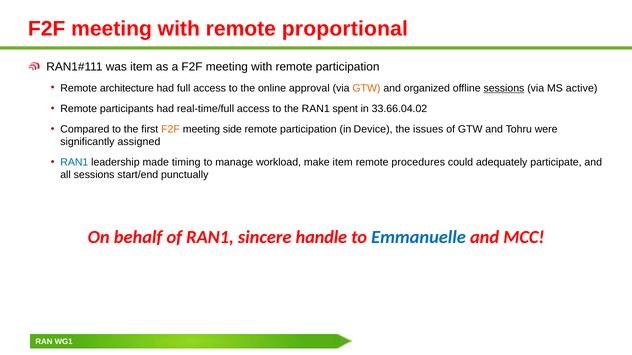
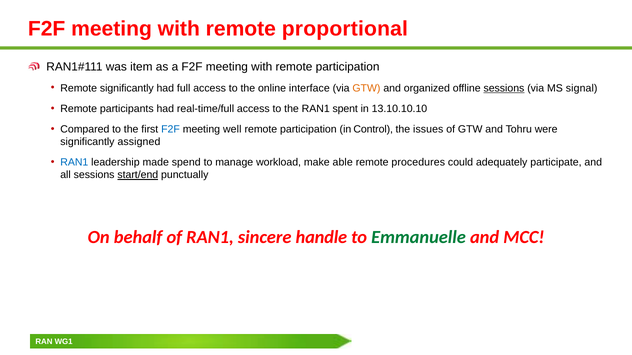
Remote architecture: architecture -> significantly (127, 88)
approval: approval -> interface (309, 88)
active: active -> signal (582, 88)
33.66.04.02: 33.66.04.02 -> 13.10.10.10 (399, 109)
F2F colour: orange -> blue (170, 129)
side: side -> well (232, 129)
Device: Device -> Control (373, 129)
timing: timing -> spend (186, 163)
make item: item -> able (343, 163)
start/end underline: none -> present (138, 175)
Emmanuelle colour: blue -> green (419, 238)
